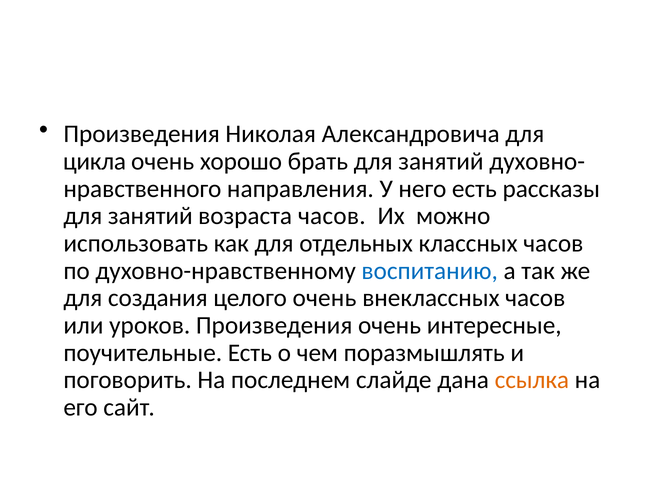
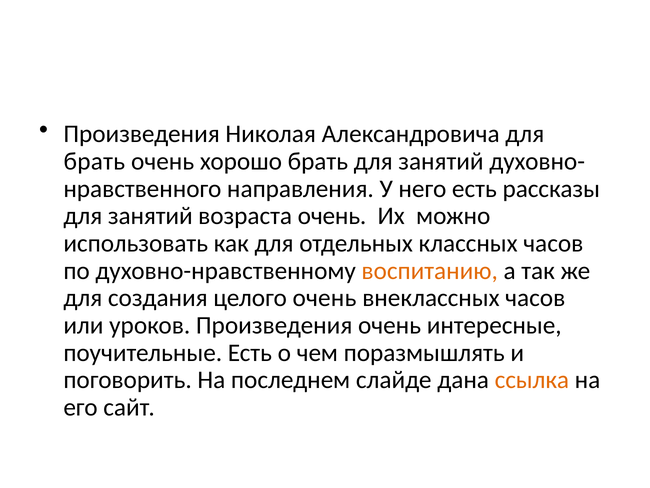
цикла: цикла -> брать (94, 161)
возраста часов: часов -> очень (332, 216)
воспитанию colour: blue -> orange (430, 270)
